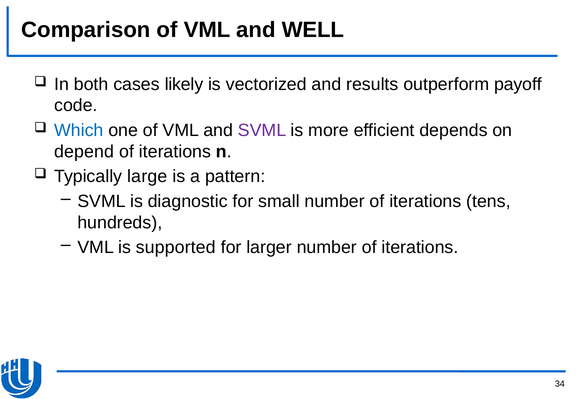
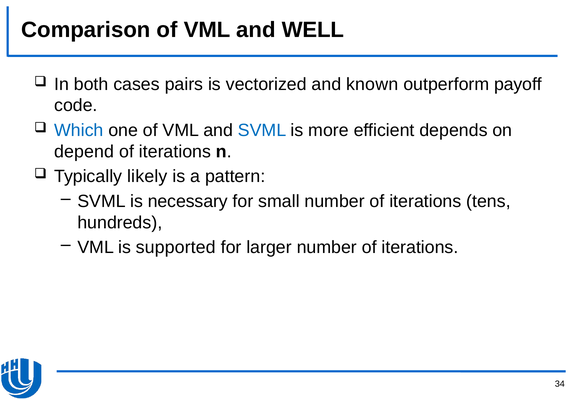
likely: likely -> pairs (184, 84)
results: results -> known (372, 84)
SVML colour: purple -> blue (262, 130)
large: large -> likely (147, 177)
diagnostic: diagnostic -> necessary (188, 201)
